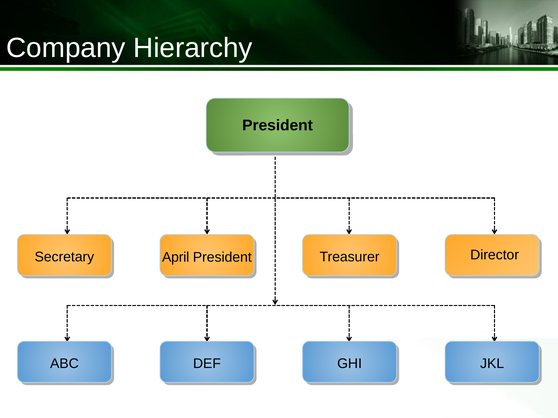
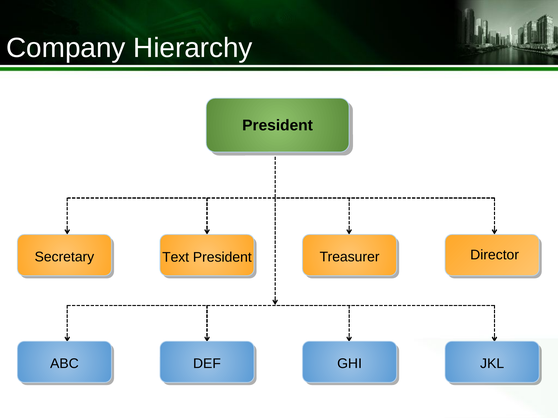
April: April -> Text (176, 258)
